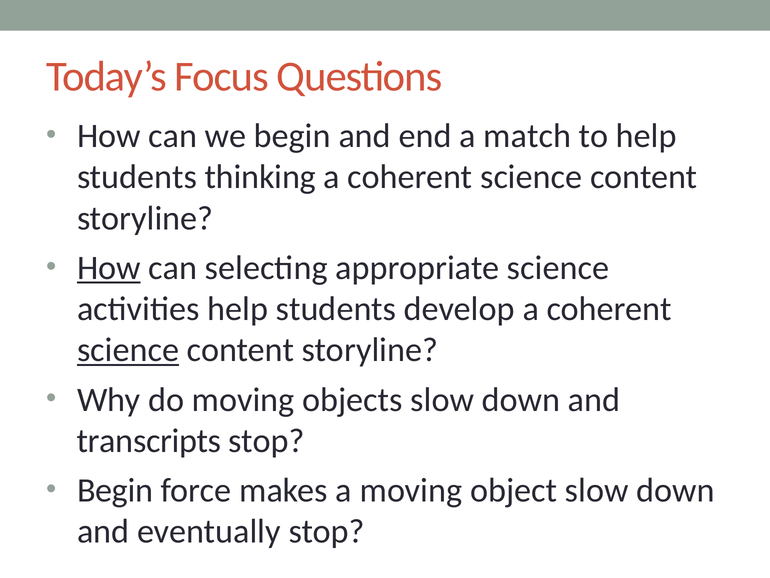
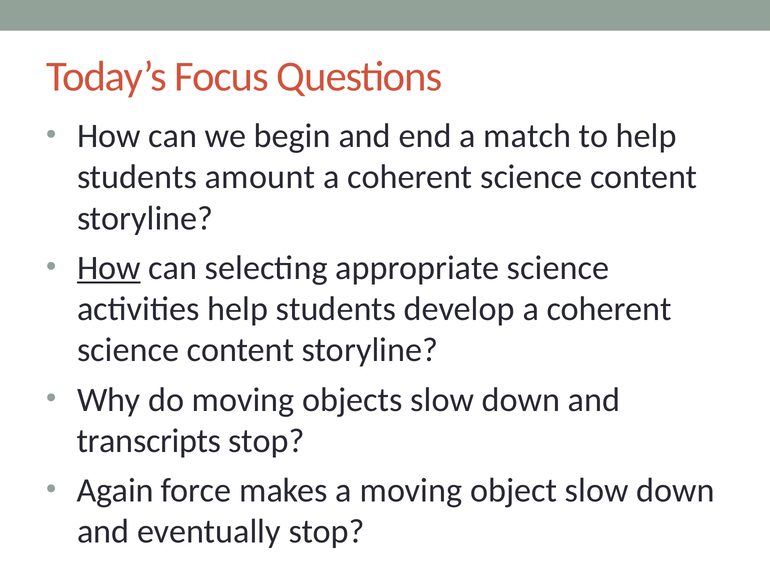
thinking: thinking -> amount (260, 177)
science underline: present -> none (128, 350)
Begin: Begin -> Again (115, 490)
